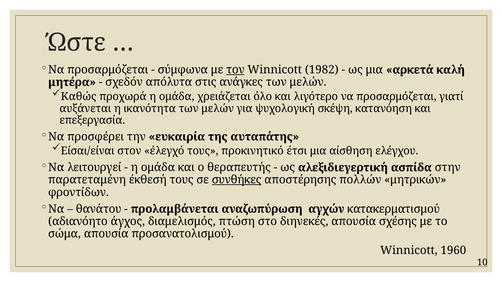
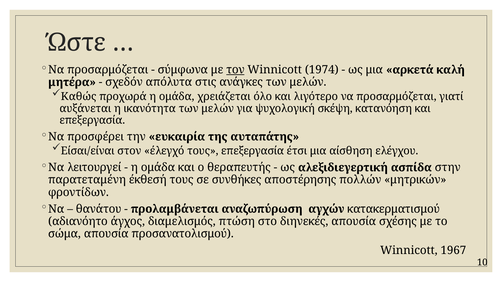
1982: 1982 -> 1974 (322, 70)
τους προκινητικό: προκινητικό -> επεξεργασία (253, 151)
συνθήκες underline: present -> none (237, 180)
1960: 1960 -> 1967 (453, 251)
